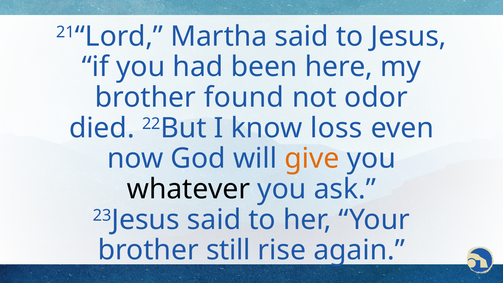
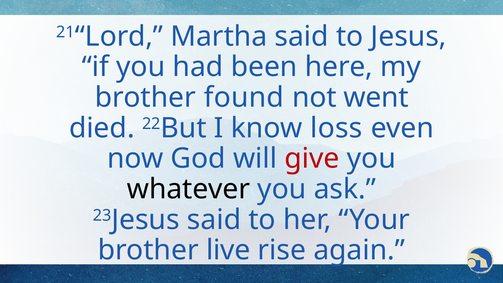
odor: odor -> went (376, 97)
give colour: orange -> red (312, 159)
still: still -> live (228, 250)
